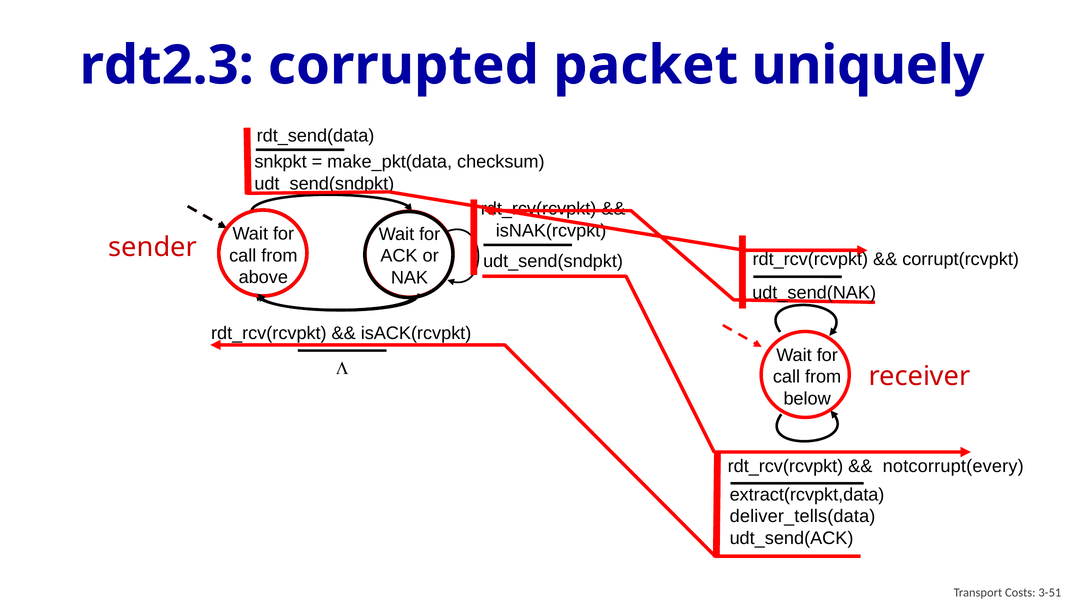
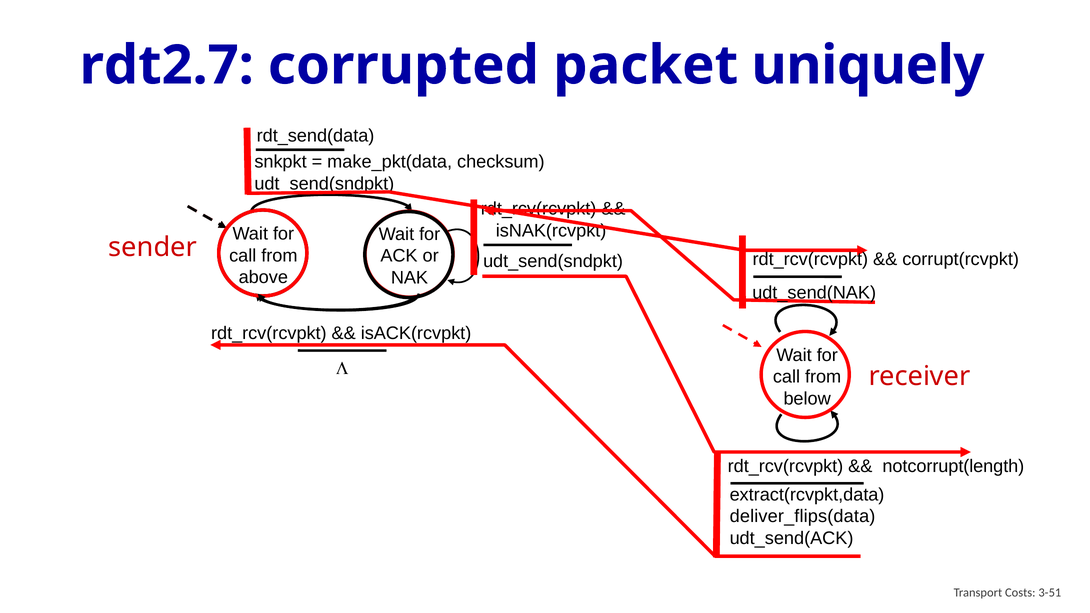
rdt2.3: rdt2.3 -> rdt2.7 (167, 66)
notcorrupt(every: notcorrupt(every -> notcorrupt(length (953, 467)
deliver_tells(data: deliver_tells(data -> deliver_flips(data (803, 516)
